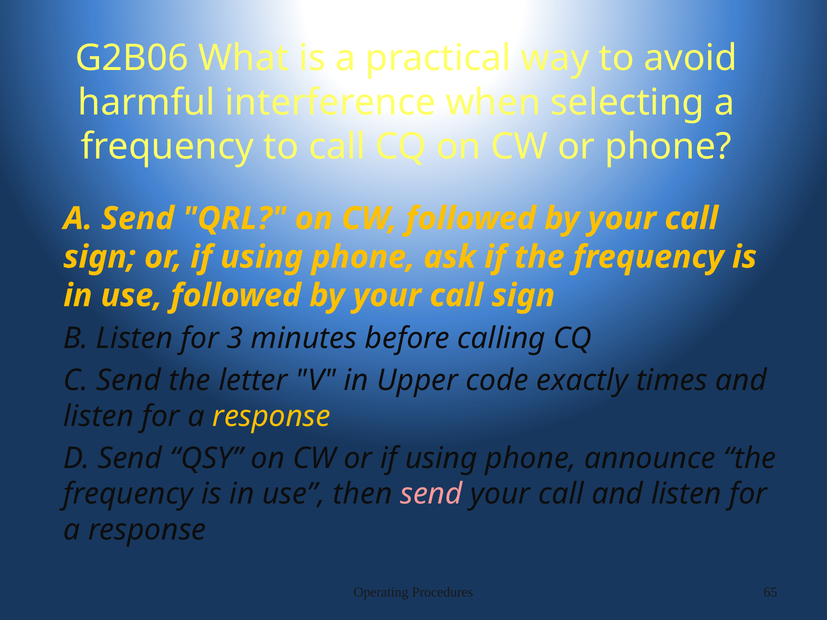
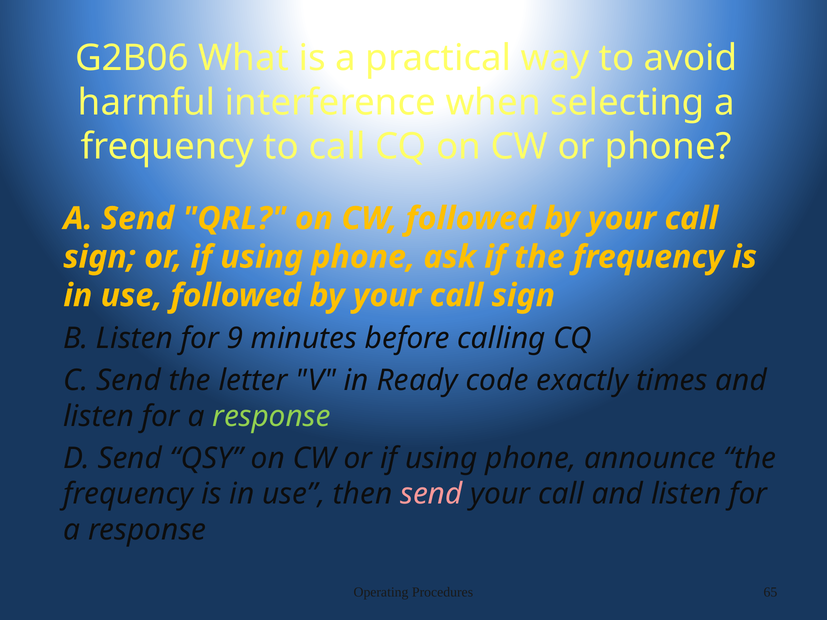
3: 3 -> 9 (235, 339)
Upper: Upper -> Ready (417, 381)
response colour: yellow -> light green (271, 416)
